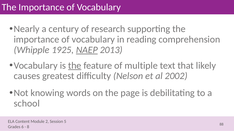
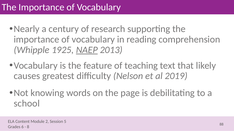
the underline: present -> none (75, 66)
multiple: multiple -> teaching (141, 66)
2002: 2002 -> 2019 (176, 76)
